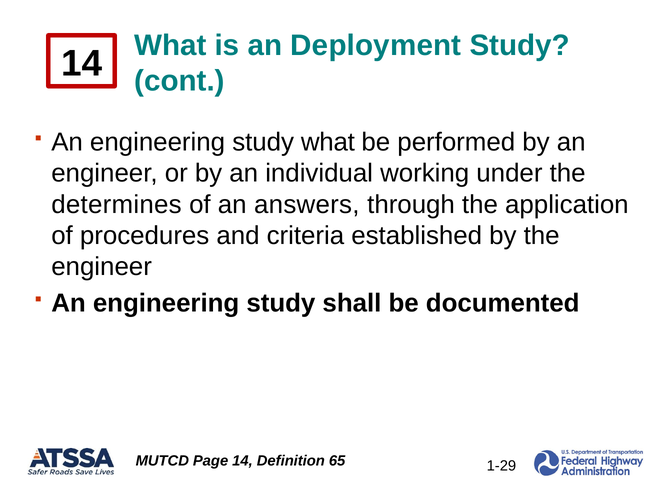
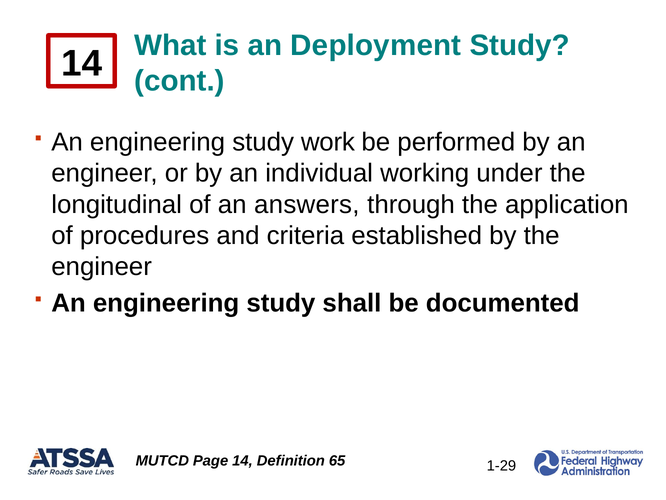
study what: what -> work (328, 142)
determines: determines -> longitudinal (117, 204)
